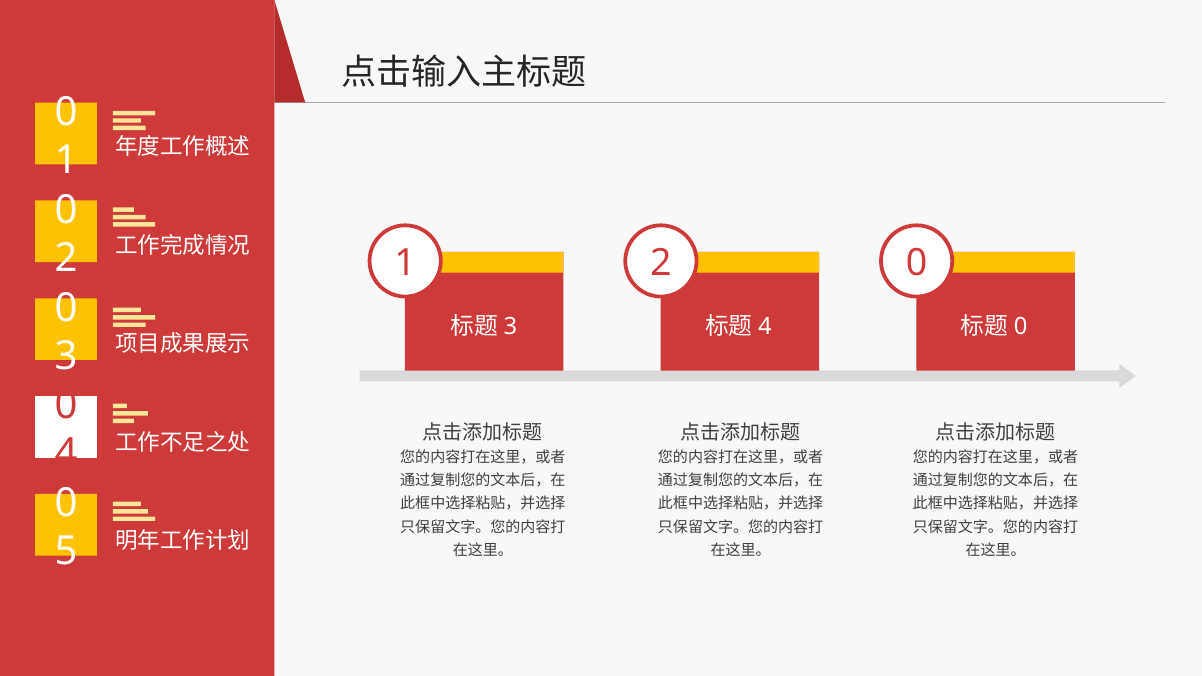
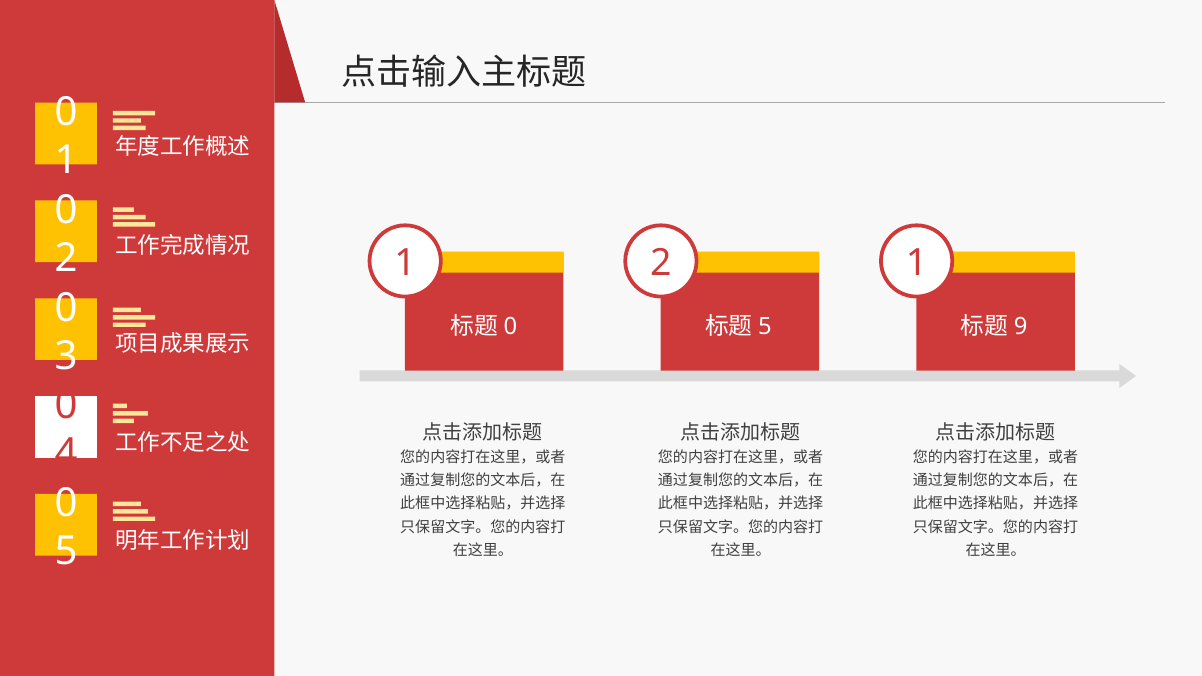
0: 0 -> 1 (917, 264)
3: 3 -> 0 (510, 327)
4: 4 -> 5 (765, 327)
0: 0 -> 9 (1021, 327)
